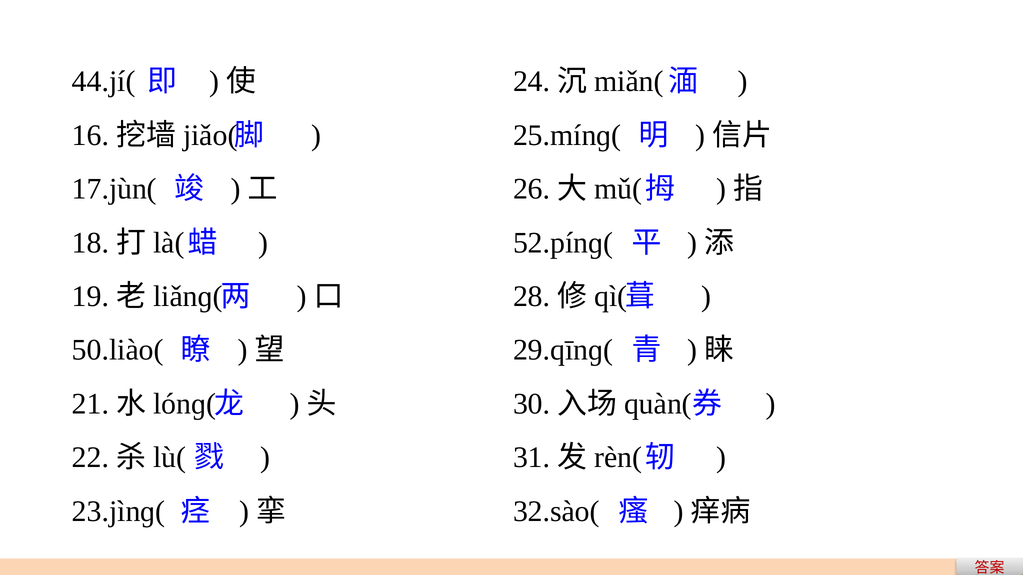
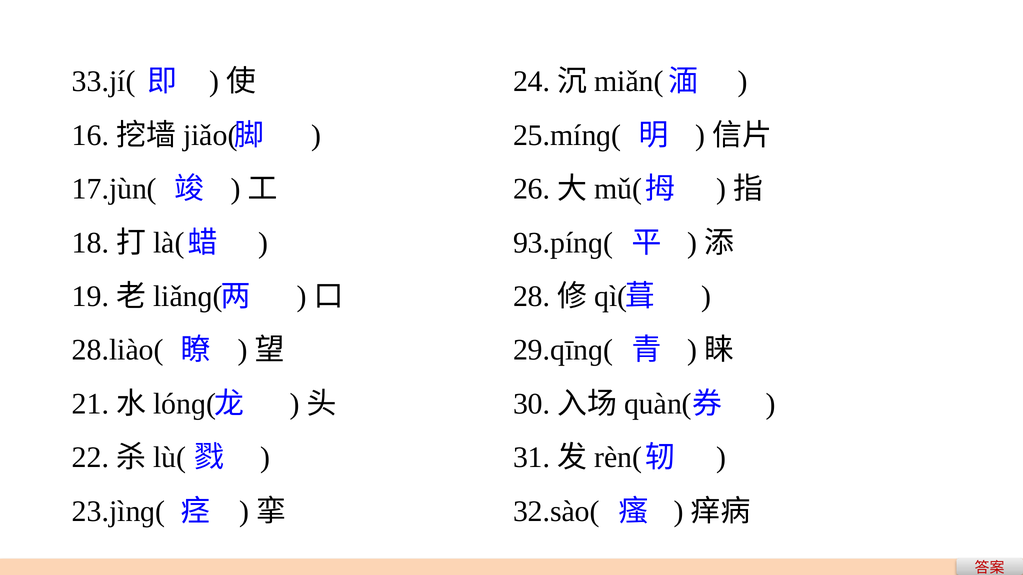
44.jí(: 44.jí( -> 33.jí( (104, 82)
52.pínɡ(: 52.pínɡ( -> 93.pínɡ( (563, 243)
50.liào(: 50.liào( -> 28.liào( (118, 350)
